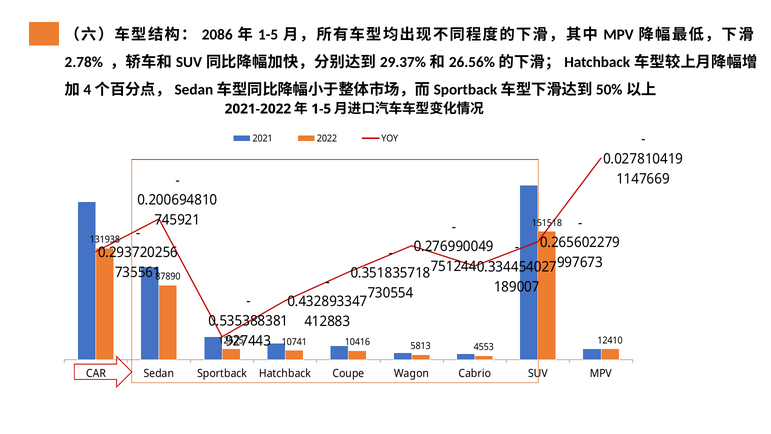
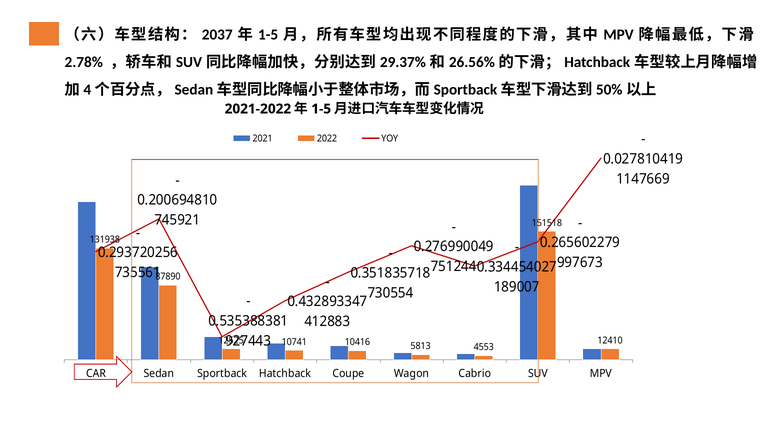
2086: 2086 -> 2037 (217, 35)
